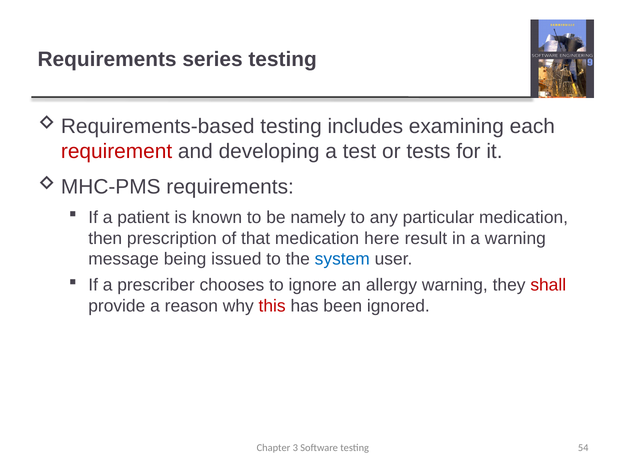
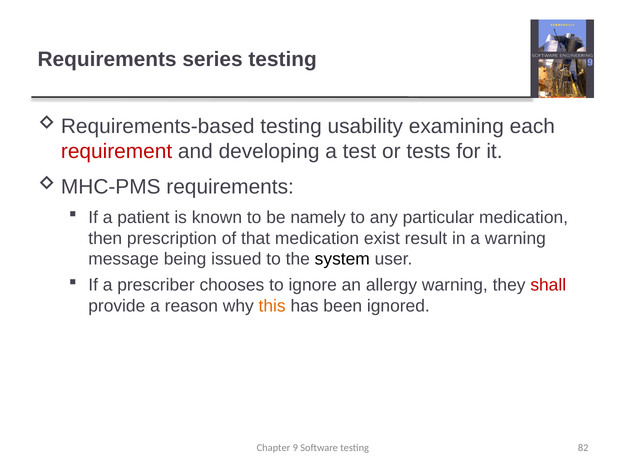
includes: includes -> usability (365, 127)
here: here -> exist (382, 239)
system colour: blue -> black (342, 259)
this colour: red -> orange (272, 306)
3: 3 -> 9 (295, 448)
54: 54 -> 82 (583, 448)
